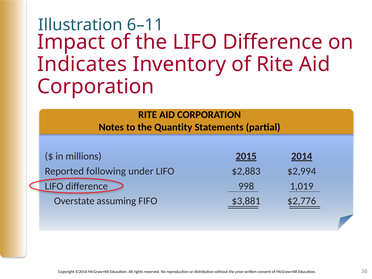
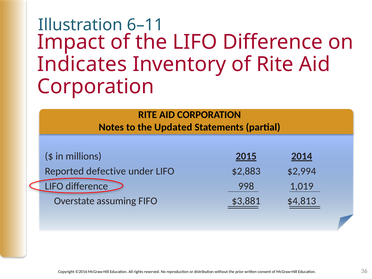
Quantity: Quantity -> Updated (173, 127)
following: following -> defective (106, 171)
$2,776: $2,776 -> $4,813 (302, 201)
